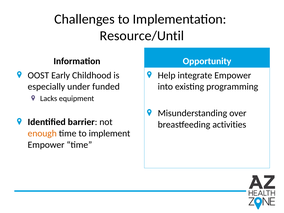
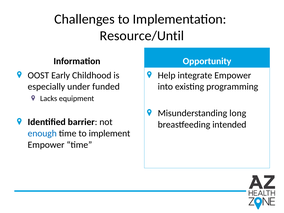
over: over -> long (238, 113)
activities: activities -> intended (229, 125)
enough colour: orange -> blue (42, 133)
